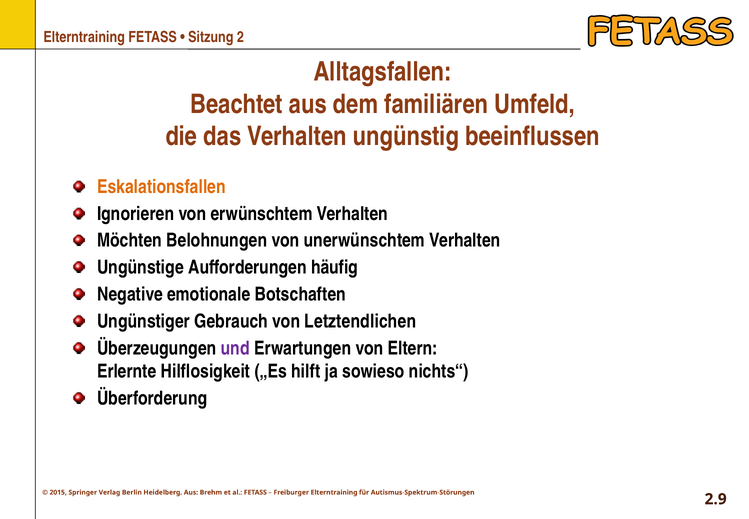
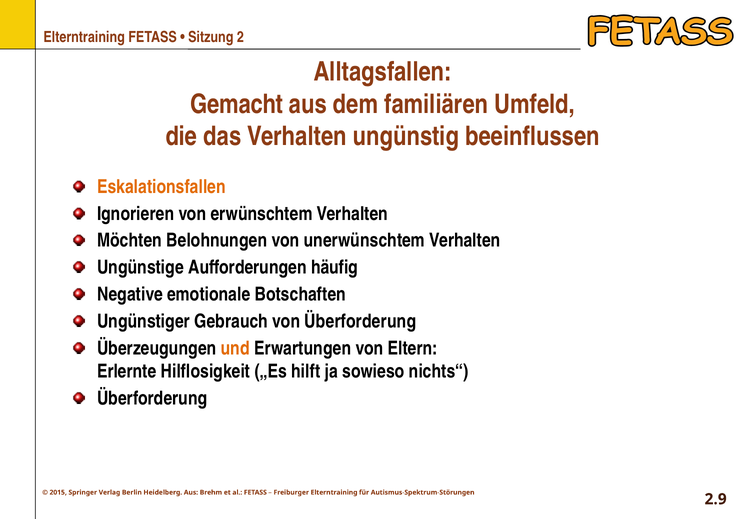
Beachtet: Beachtet -> Gemacht (237, 104)
von Letztendlichen: Letztendlichen -> Überforderung (360, 321)
und colour: purple -> orange (235, 348)
